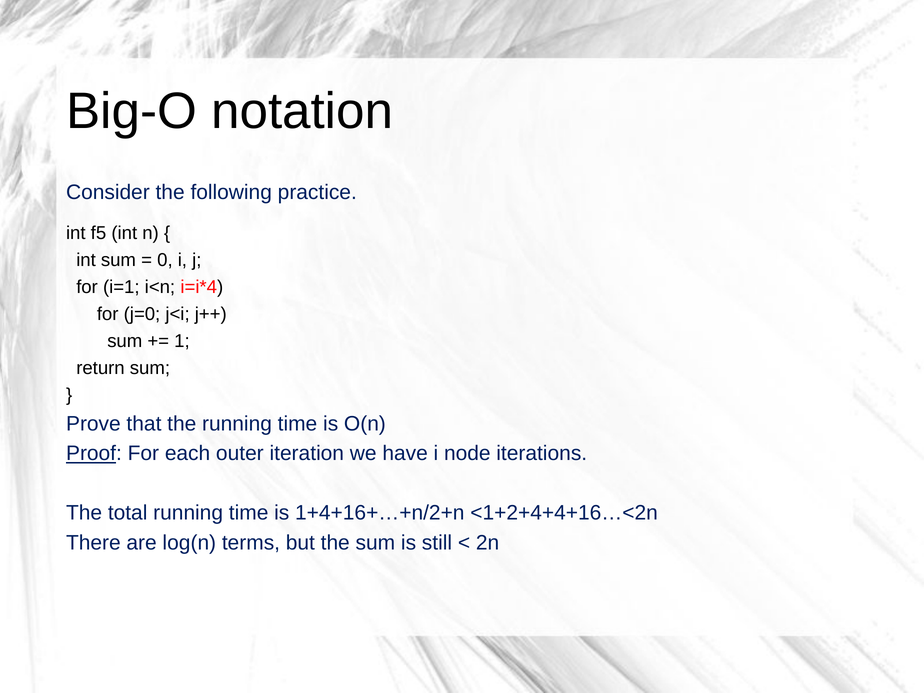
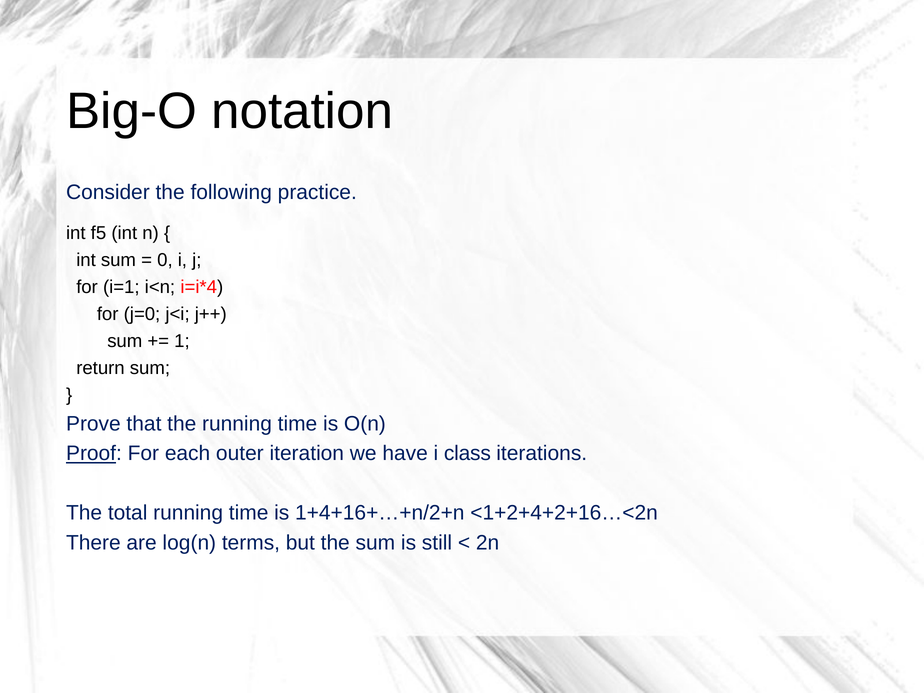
node: node -> class (467, 453)
<1+2+4+4+16…<2n: <1+2+4+4+16…<2n -> <1+2+4+2+16…<2n (564, 513)
